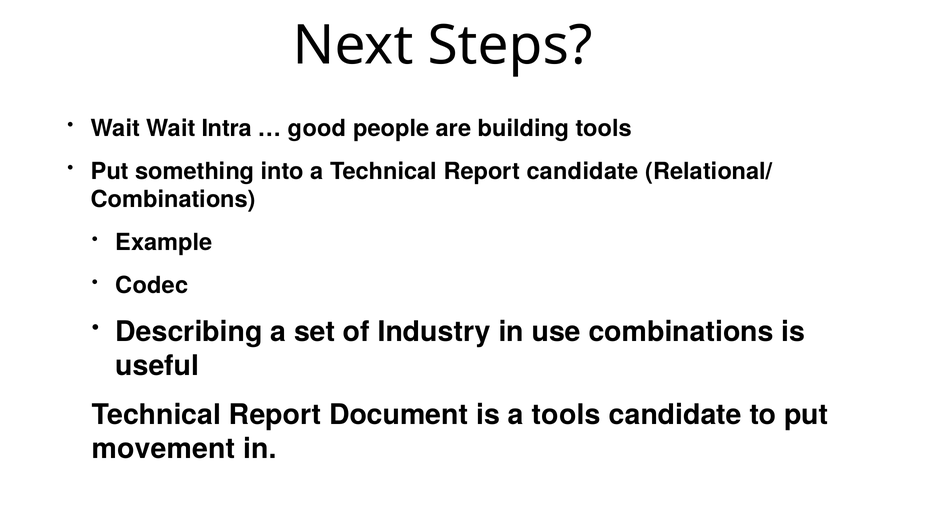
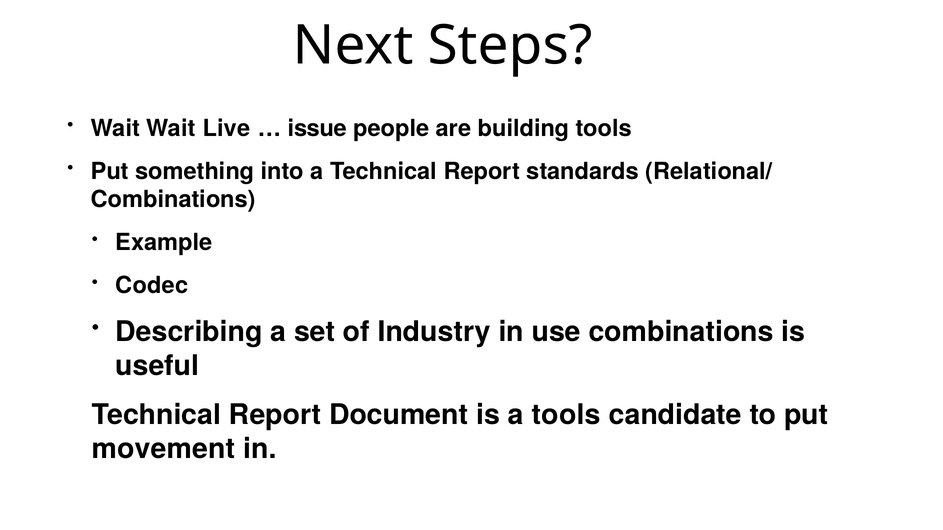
Intra: Intra -> Live (226, 128)
good: good -> issue (317, 128)
Report candidate: candidate -> standards (583, 171)
